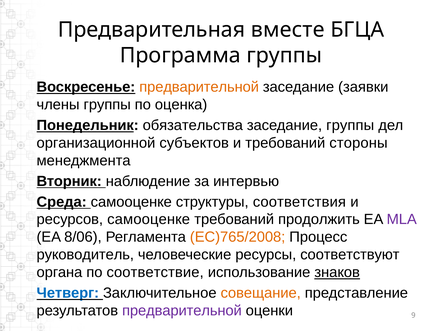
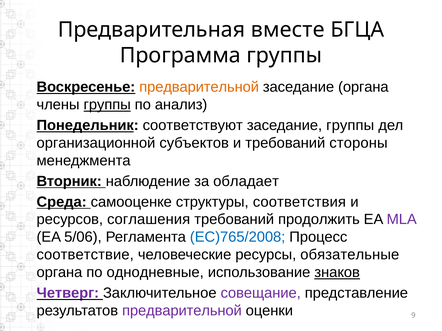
заседание заявки: заявки -> органа (363, 87)
группы underline: none -> present (107, 105)
оценка: оценка -> анализ (181, 105)
обязательства: обязательства -> соответствуют (193, 126)
интервью: интервью -> обладает (246, 182)
ресурсов самооценке: самооценке -> соглашения (149, 220)
8/06: 8/06 -> 5/06 (83, 237)
EC)765/2008 colour: orange -> blue (238, 237)
руководитель: руководитель -> соответствие (85, 255)
соответствуют: соответствуют -> обязательные (350, 255)
соответствие: соответствие -> однодневные (155, 273)
Четверг colour: blue -> purple (68, 293)
совещание colour: orange -> purple (261, 293)
